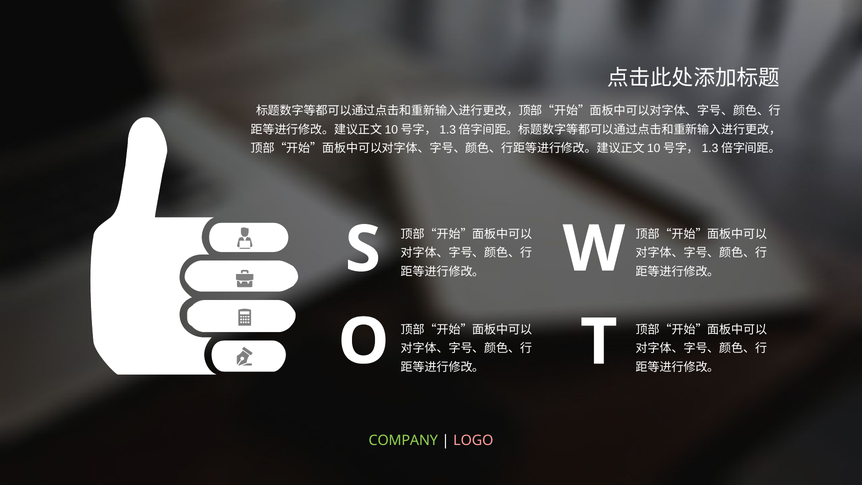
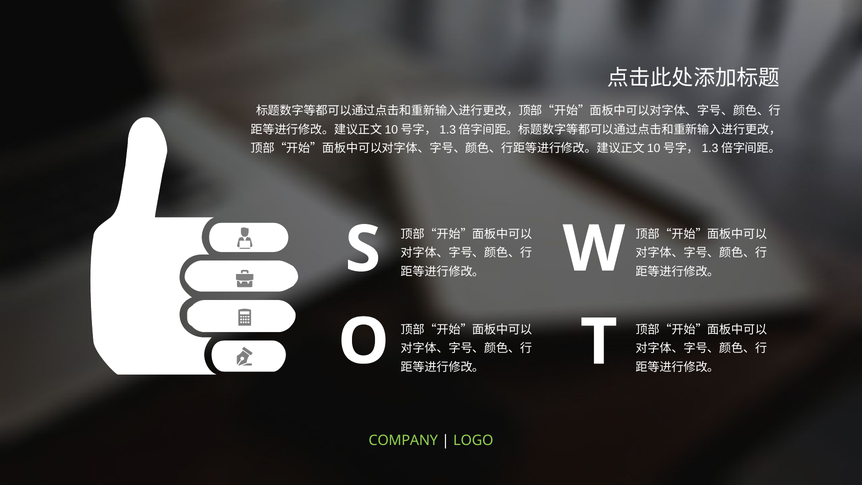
LOGO colour: pink -> light green (473, 441)
